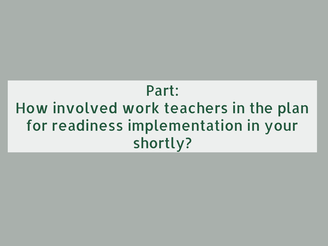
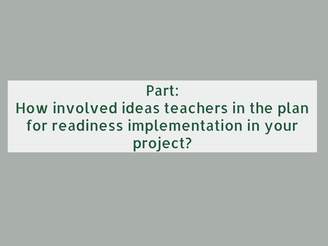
work: work -> ideas (141, 109)
shortly: shortly -> project (162, 144)
